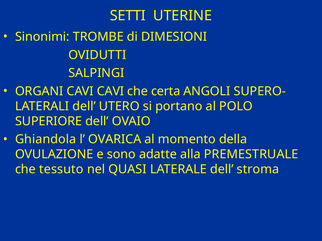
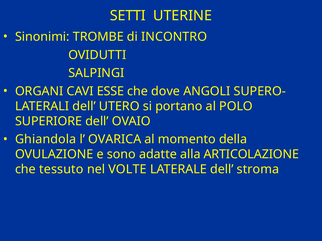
DIMESIONI: DIMESIONI -> INCONTRO (174, 37)
CAVI CAVI: CAVI -> ESSE (111, 91)
certa: certa -> dove (166, 91)
PREMESTRUALE: PREMESTRUALE -> ARTICOLAZIONE (251, 155)
QUASI: QUASI -> VOLTE (127, 170)
